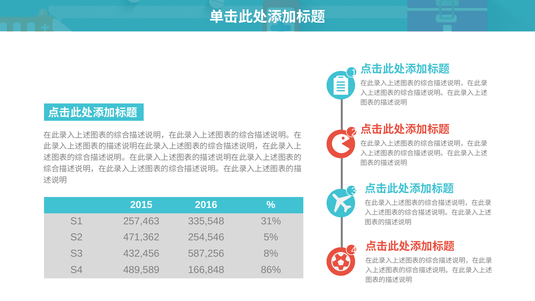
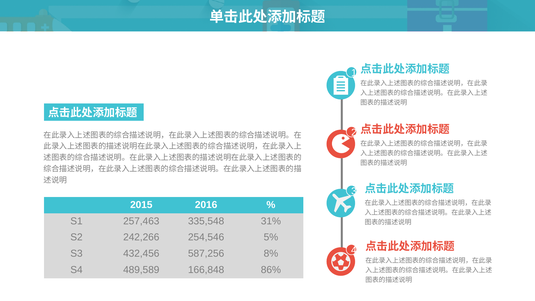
471,362: 471,362 -> 242,266 (141, 237)
